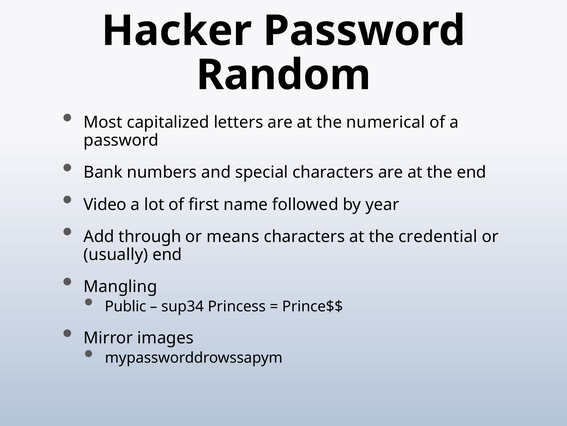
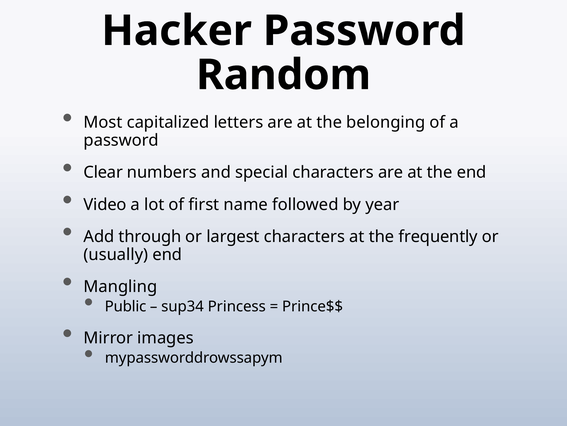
numerical: numerical -> belonging (386, 122)
Bank: Bank -> Clear (103, 172)
means: means -> largest (233, 236)
credential: credential -> frequently (438, 236)
